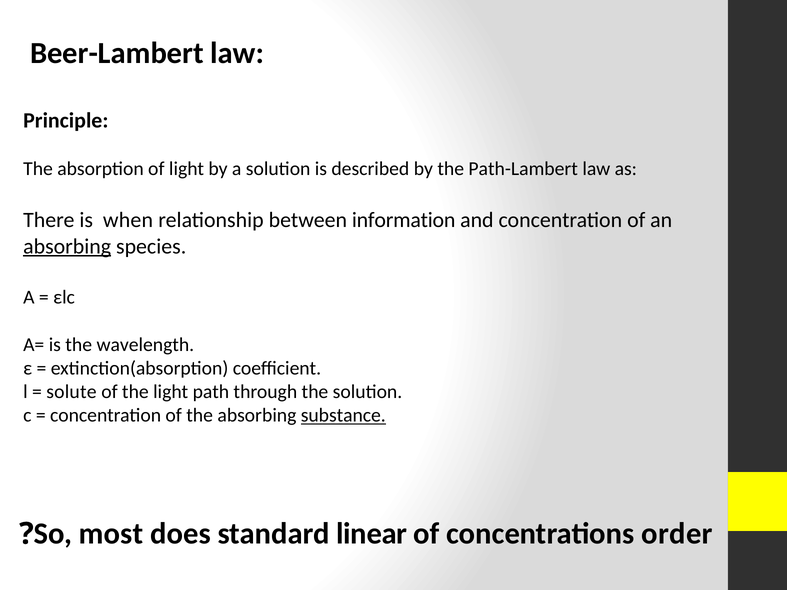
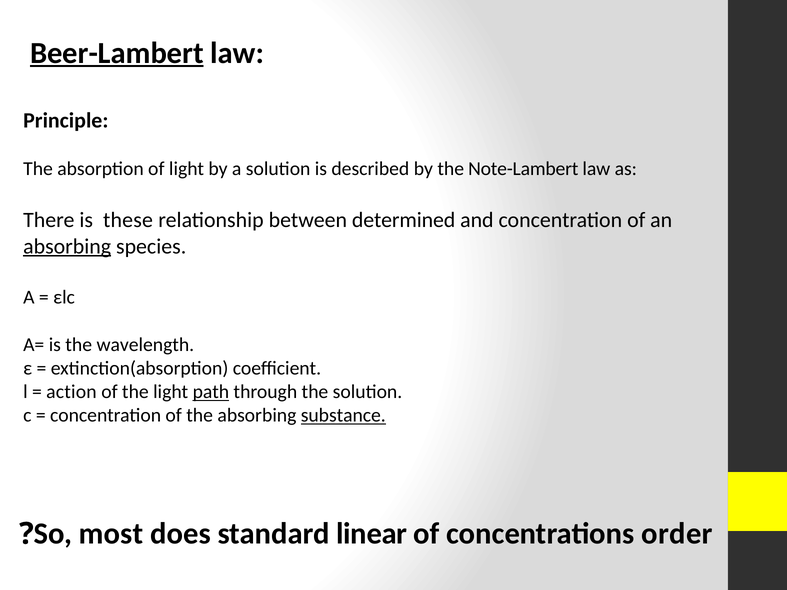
Beer-Lambert underline: none -> present (117, 53)
Path-Lambert: Path-Lambert -> Note-Lambert (523, 169)
when: when -> these (128, 220)
information: information -> determined (404, 220)
solute: solute -> action (71, 392)
path underline: none -> present (211, 392)
